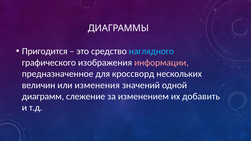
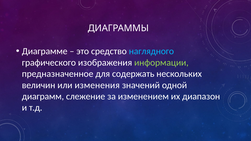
Пригодится: Пригодится -> Диаграмме (45, 51)
информации colour: pink -> light green (161, 63)
кроссворд: кроссворд -> содержать (133, 74)
добавить: добавить -> диапазон (201, 97)
